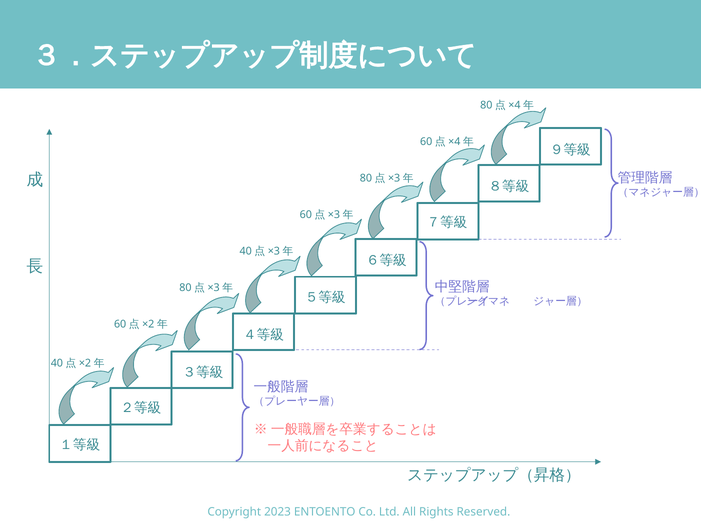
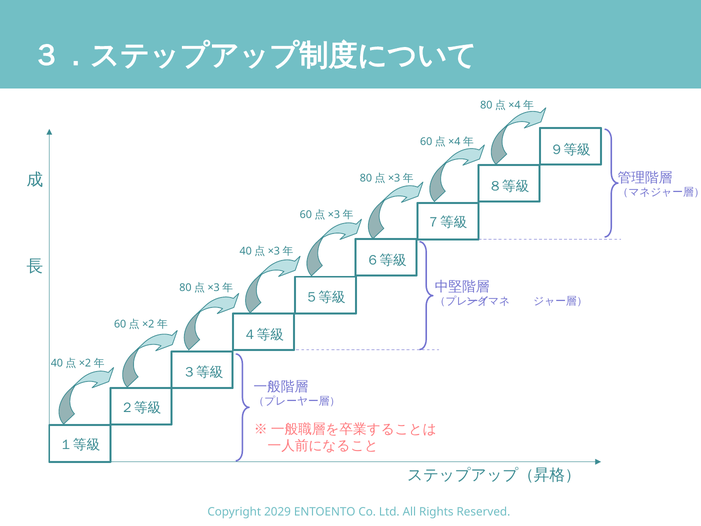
2023: 2023 -> 2029 (278, 512)
